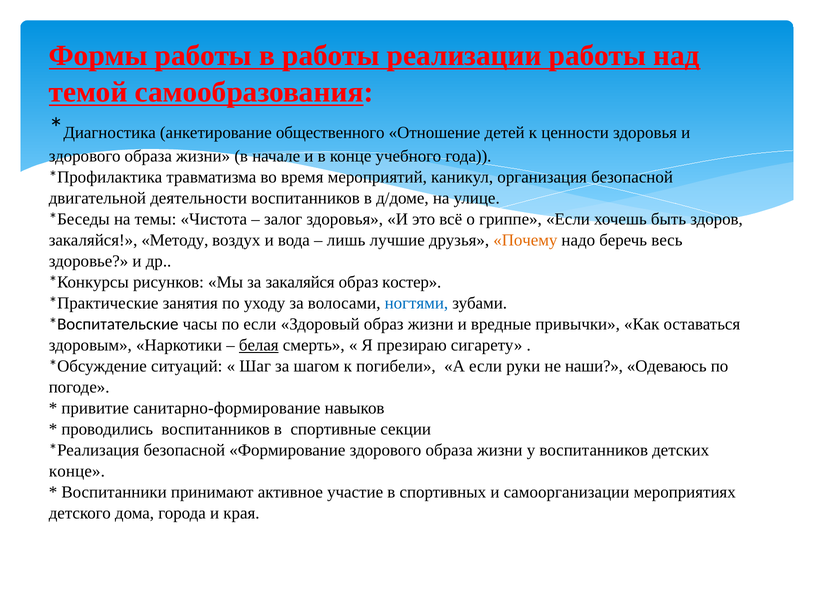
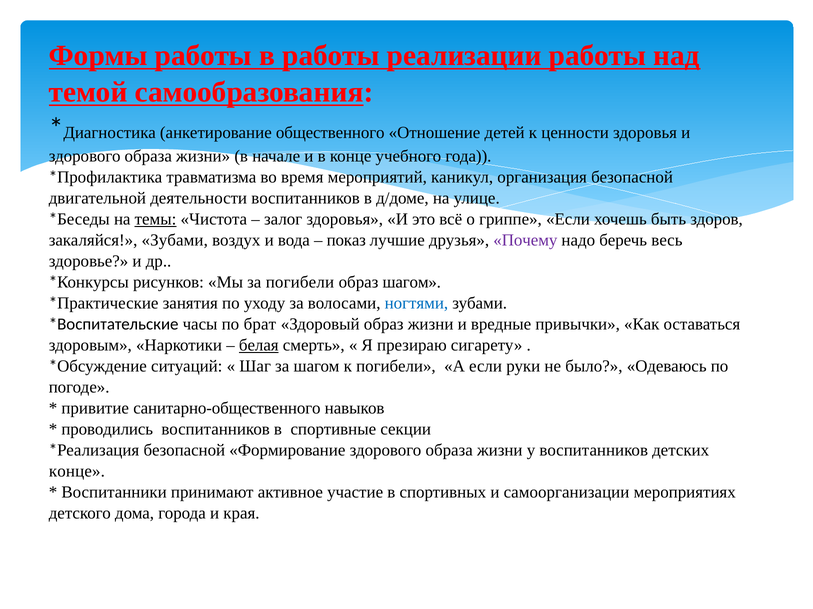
темы underline: none -> present (156, 219)
закаляйся Методу: Методу -> Зубами (175, 240)
лишь: лишь -> показ (346, 240)
Почему colour: orange -> purple (525, 240)
за закаляйся: закаляйся -> погибели (300, 282)
образ костер: костер -> шагом (412, 282)
по если: если -> брат (260, 325)
наши: наши -> было (594, 367)
санитарно-формирование: санитарно-формирование -> санитарно-общественного (227, 409)
